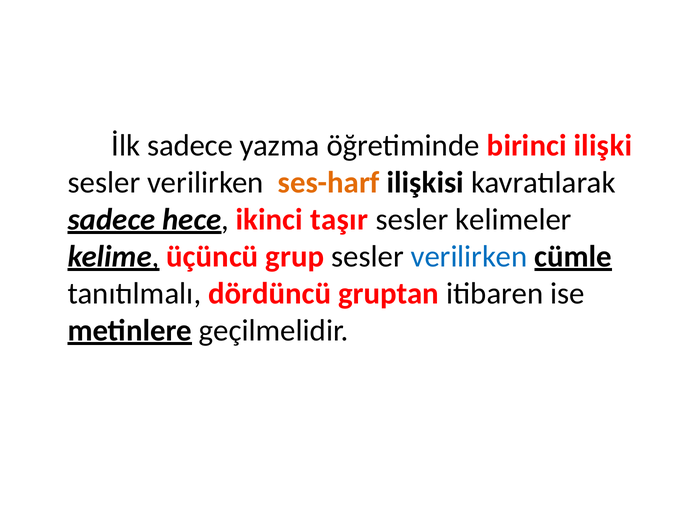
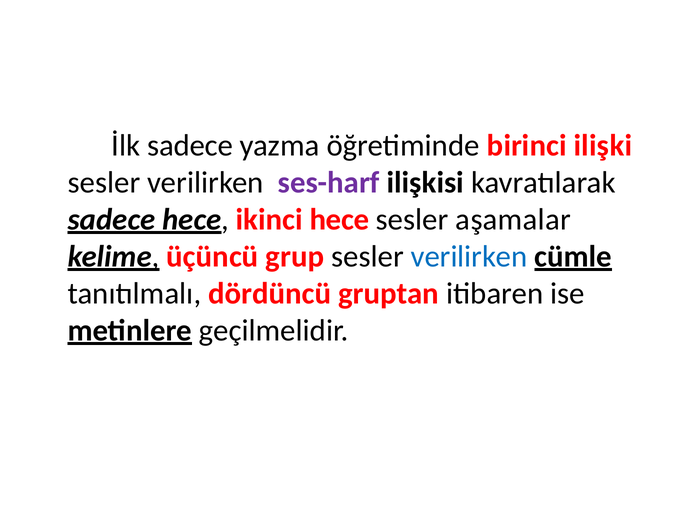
ses-harf colour: orange -> purple (329, 183)
ikinci taşır: taşır -> hece (339, 220)
kelimeler: kelimeler -> aşamalar (513, 220)
